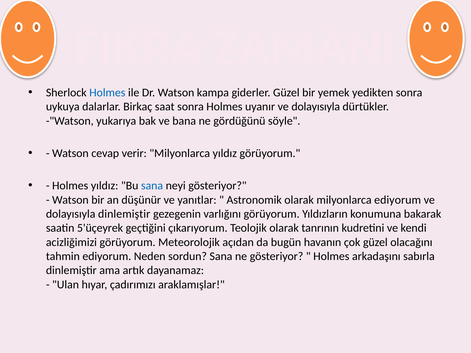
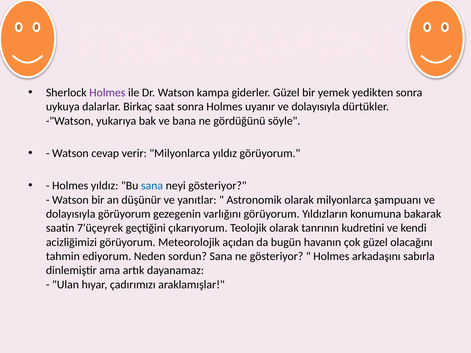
Holmes colour: blue -> purple (107, 93)
milyonlarca ediyorum: ediyorum -> şampuanı (398, 200)
dolayısıyla dinlemiştir: dinlemiştir -> görüyorum (124, 214)
5'üçeyrek: 5'üçeyrek -> 7'üçeyrek (100, 228)
